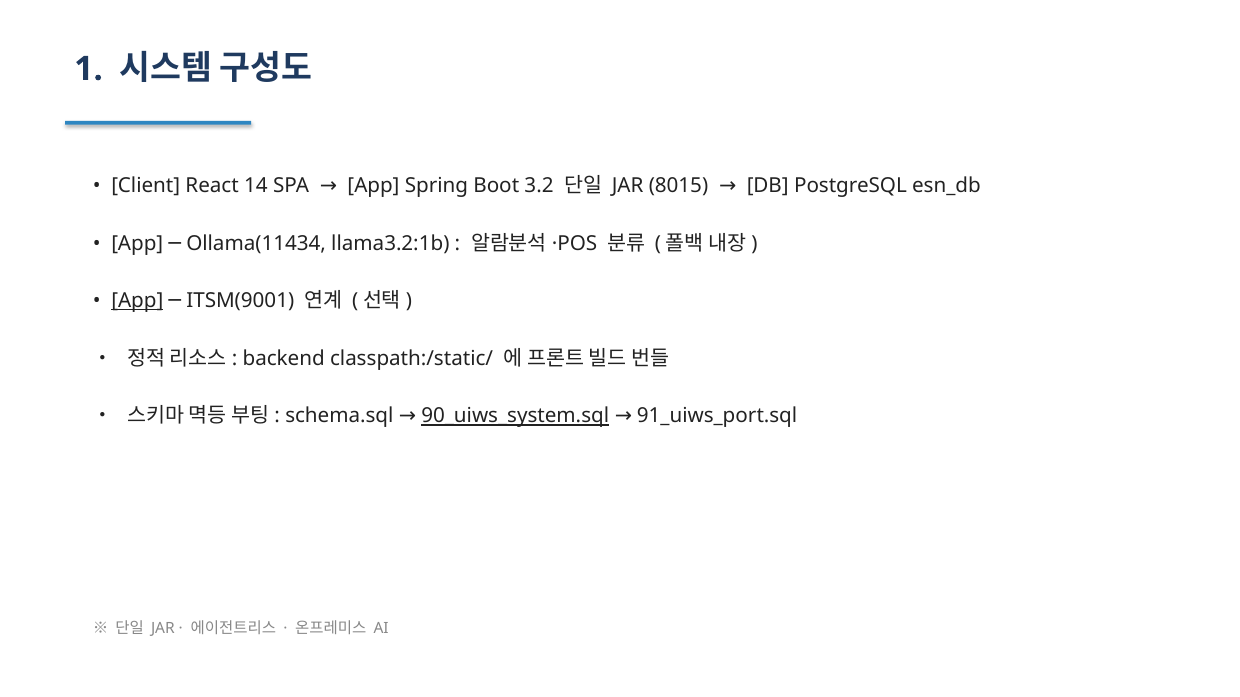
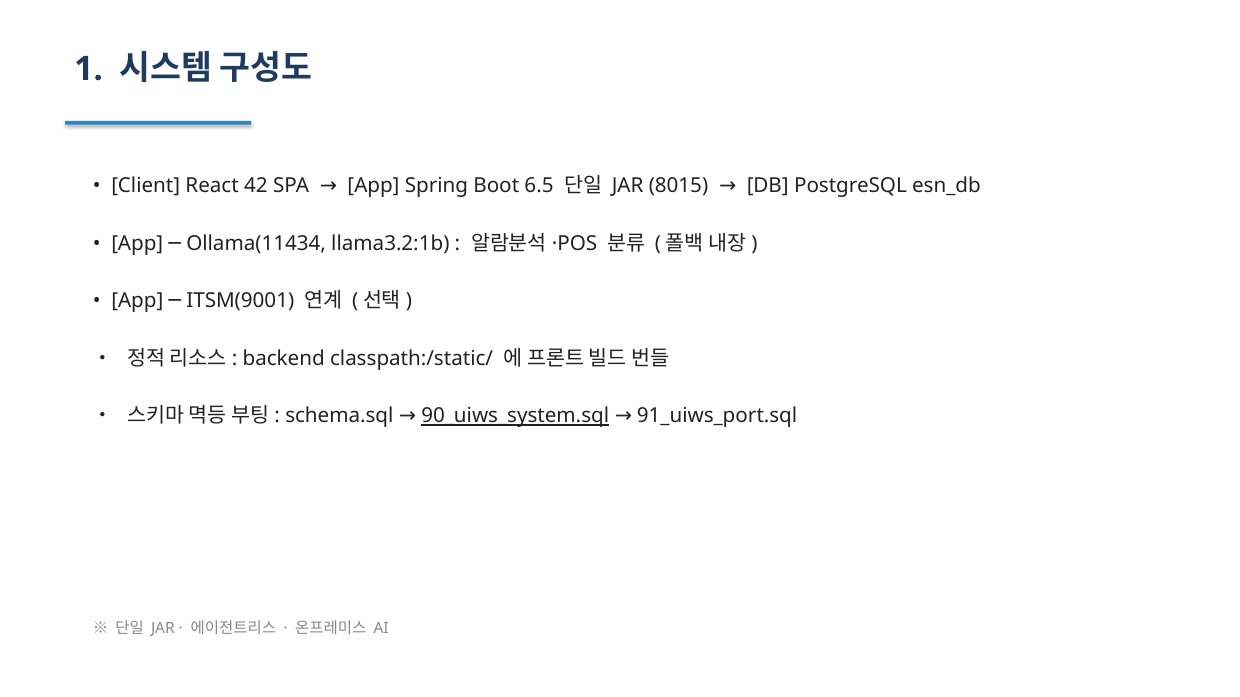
14: 14 -> 42 (256, 186)
3.2: 3.2 -> 6.5 (539, 186)
App underline: present -> none (137, 301)
